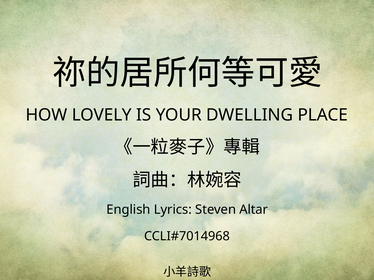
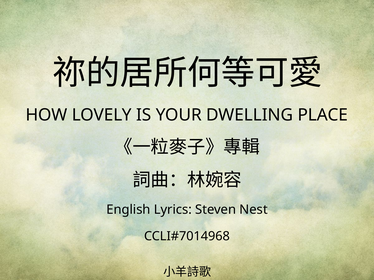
Altar: Altar -> Nest (254, 210)
